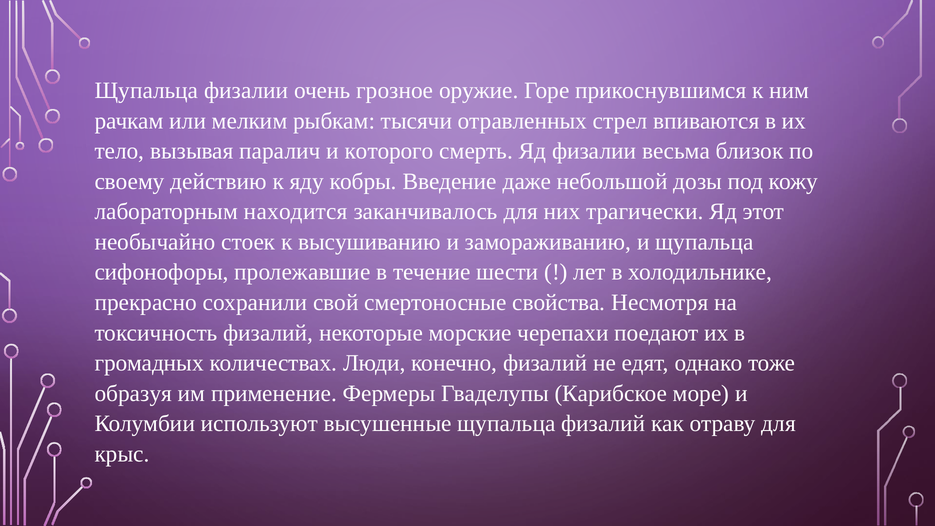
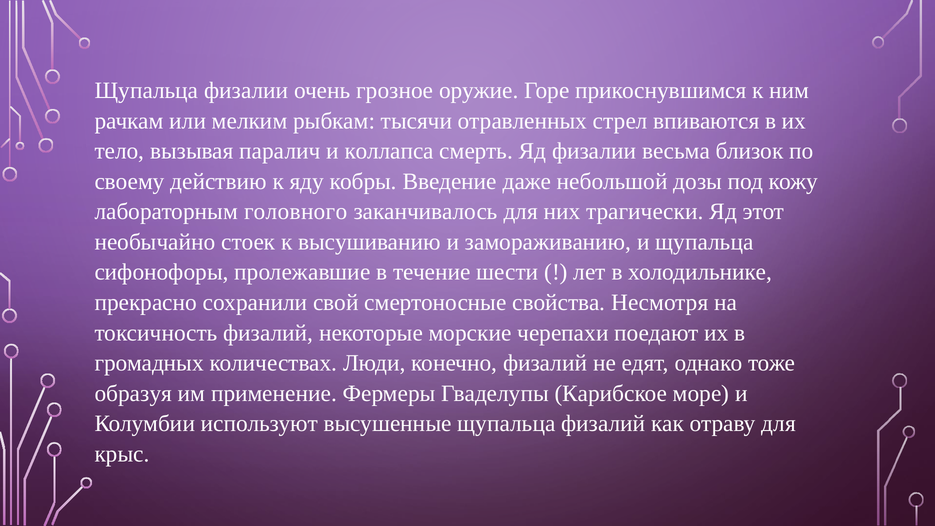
которого: которого -> коллапса (389, 151)
находится: находится -> головного (296, 212)
